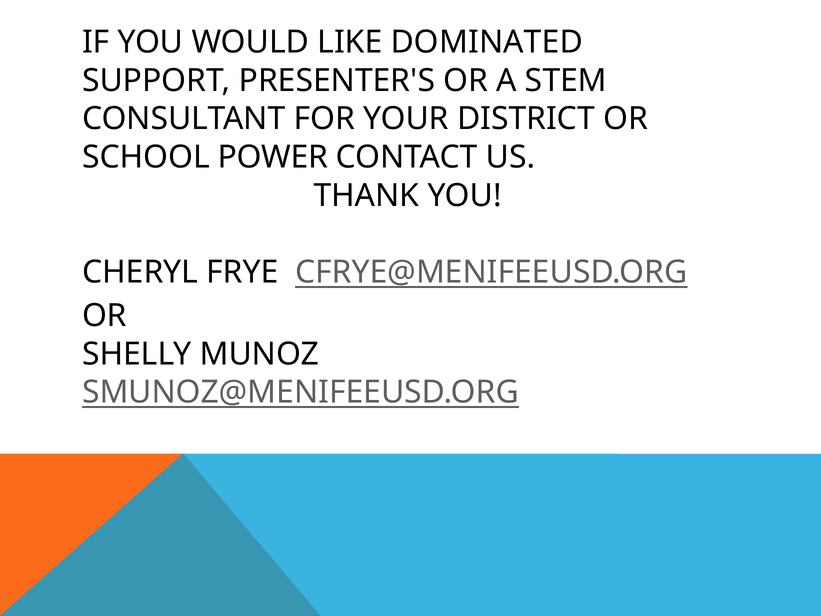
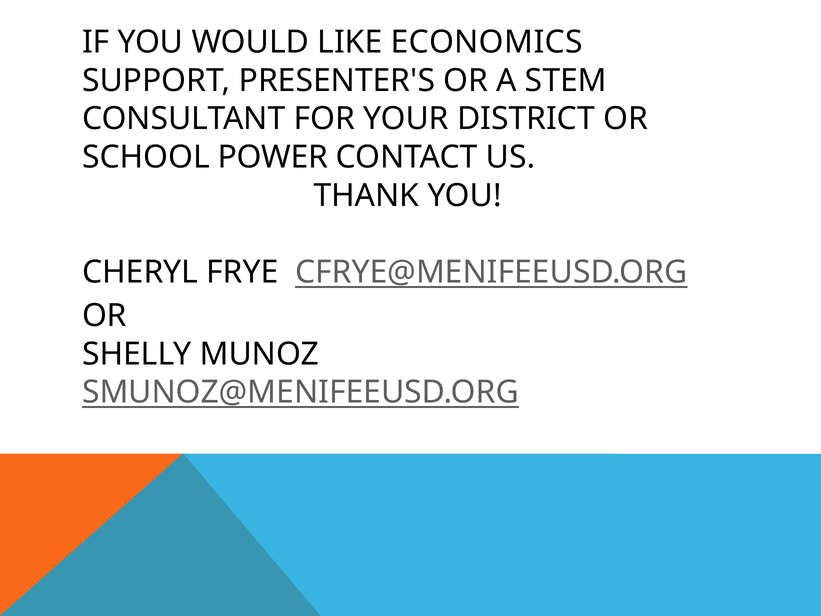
DOMINATED: DOMINATED -> ECONOMICS (487, 42)
